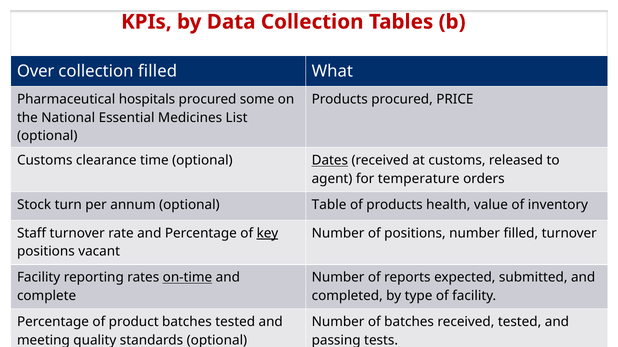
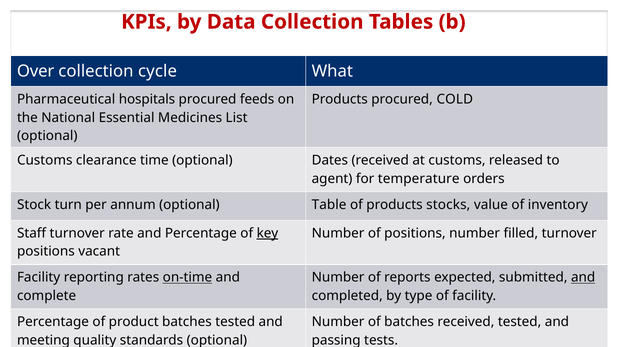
collection filled: filled -> cycle (158, 71)
some: some -> feeds (257, 99)
PRICE: PRICE -> COLD (455, 99)
Dates underline: present -> none (330, 161)
health: health -> stocks (448, 205)
and underline: none -> present (583, 278)
